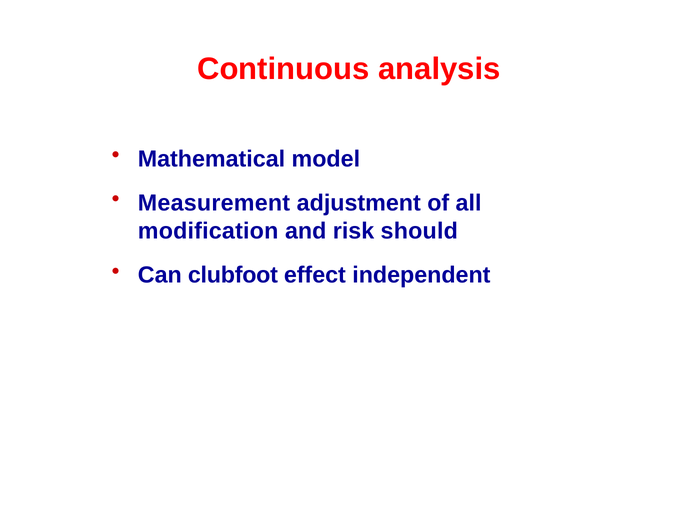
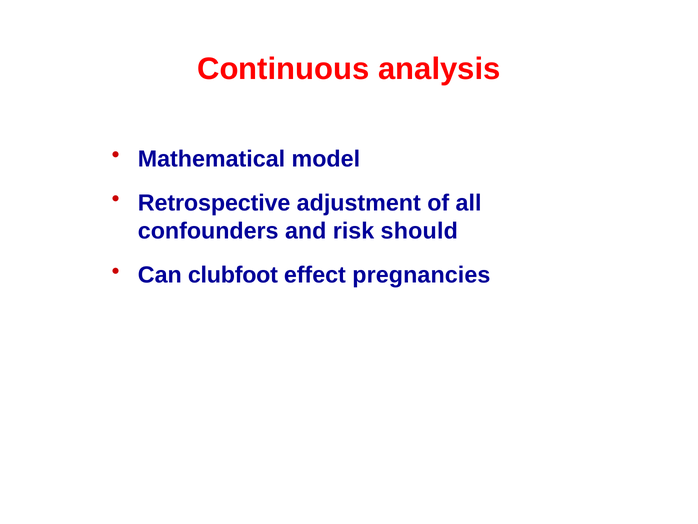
Measurement: Measurement -> Retrospective (214, 203)
modification: modification -> confounders (208, 231)
independent: independent -> pregnancies (421, 275)
